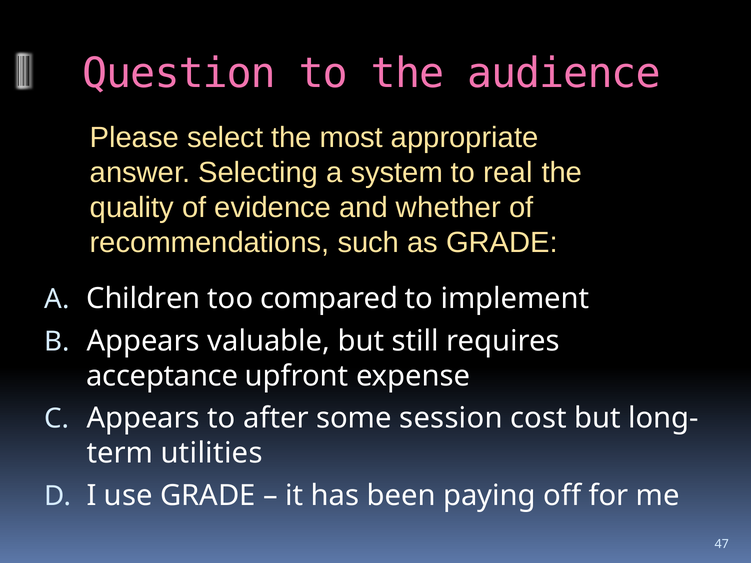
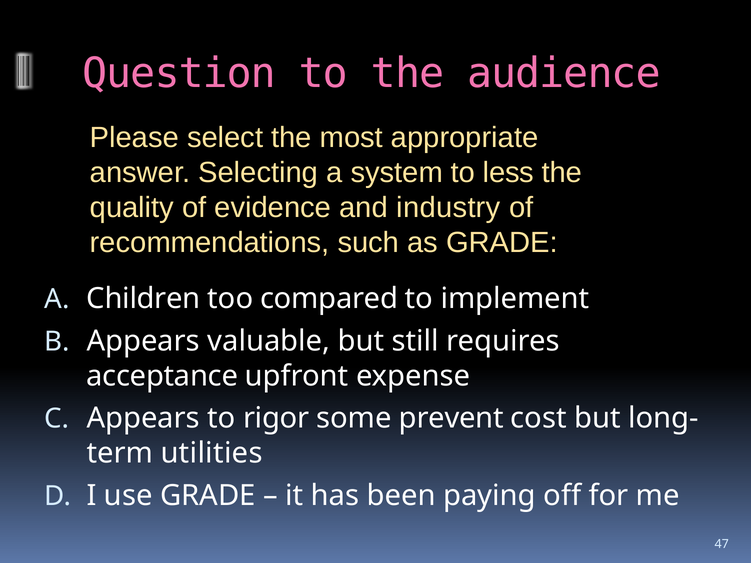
real: real -> less (508, 173)
whether: whether -> industry (448, 208)
after: after -> rigor (276, 418)
session: session -> prevent (451, 418)
